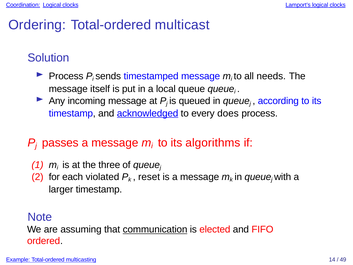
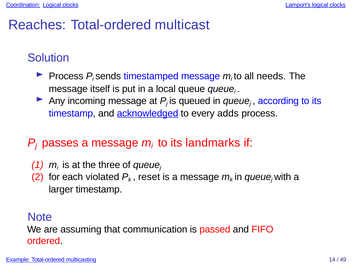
Ordering: Ordering -> Reaches (37, 25)
does: does -> adds (228, 113)
algorithms: algorithms -> landmarks (213, 143)
communication underline: present -> none (155, 230)
elected: elected -> passed (215, 230)
